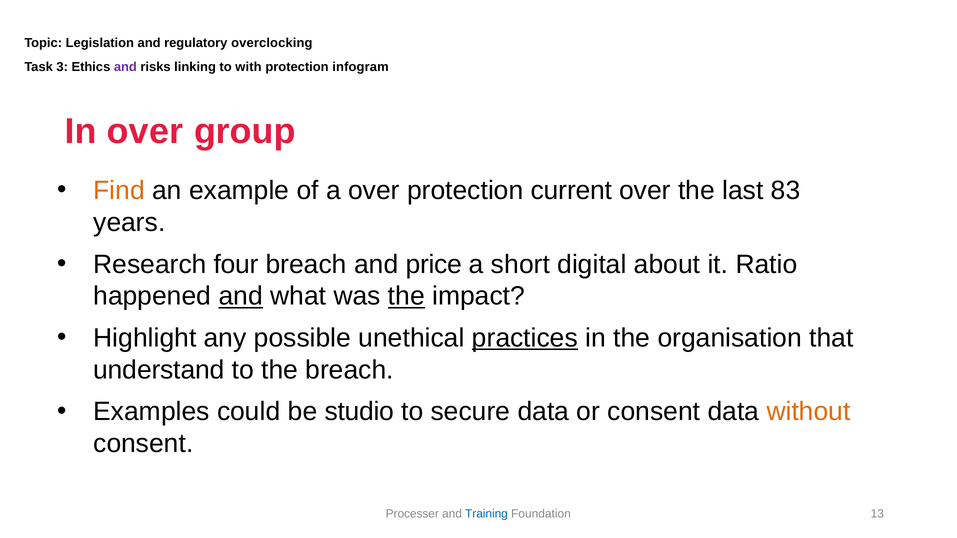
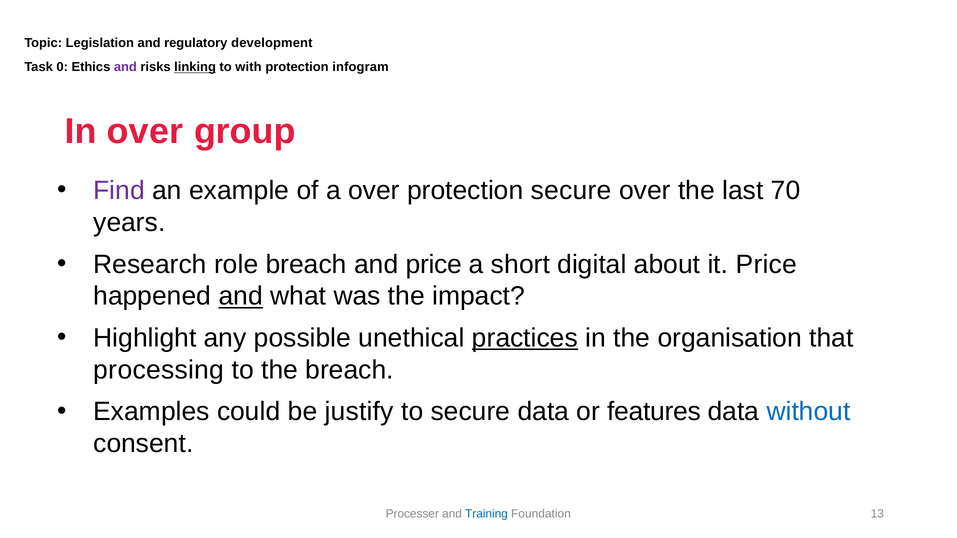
overclocking: overclocking -> development (272, 43)
3: 3 -> 0 (62, 67)
linking underline: none -> present (195, 67)
Find colour: orange -> purple (119, 191)
protection current: current -> secure (571, 191)
83: 83 -> 70 (786, 191)
four: four -> role (236, 265)
it Ratio: Ratio -> Price (766, 265)
the underline: present -> none (406, 296)
understand: understand -> processing (159, 370)
studio: studio -> justify (359, 412)
or consent: consent -> features (654, 412)
without colour: orange -> blue (809, 412)
